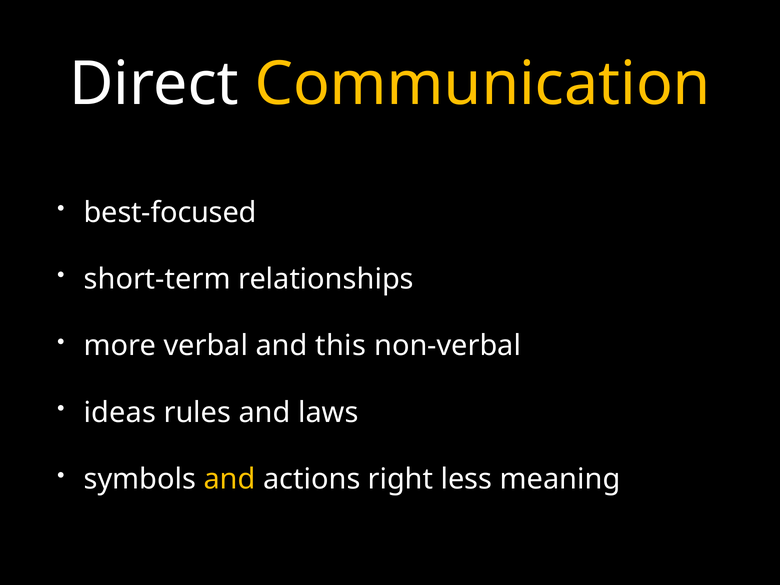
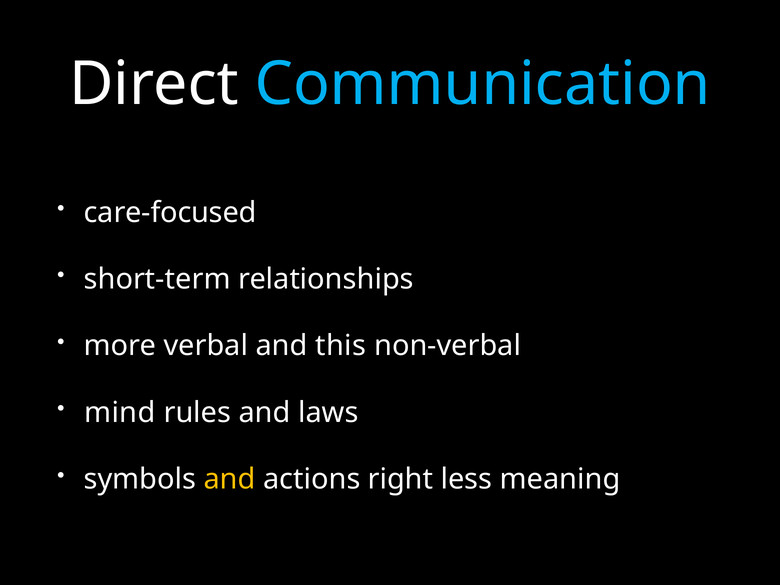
Communication colour: yellow -> light blue (483, 84)
best-focused: best-focused -> care-focused (170, 212)
ideas: ideas -> mind (120, 413)
